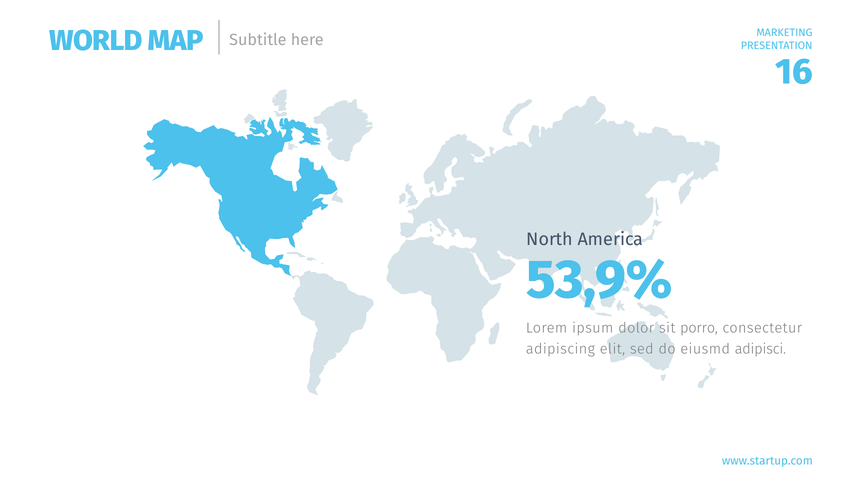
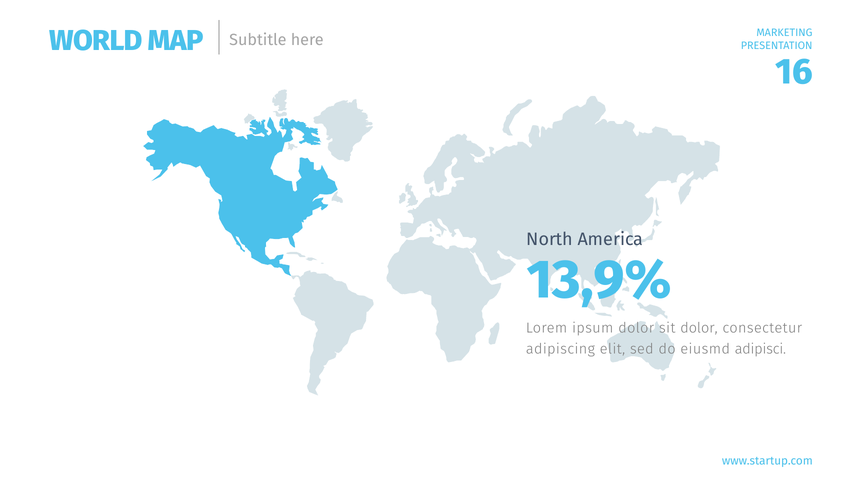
53,9%: 53,9% -> 13,9% (599, 280)
sit porro: porro -> dolor (699, 328)
